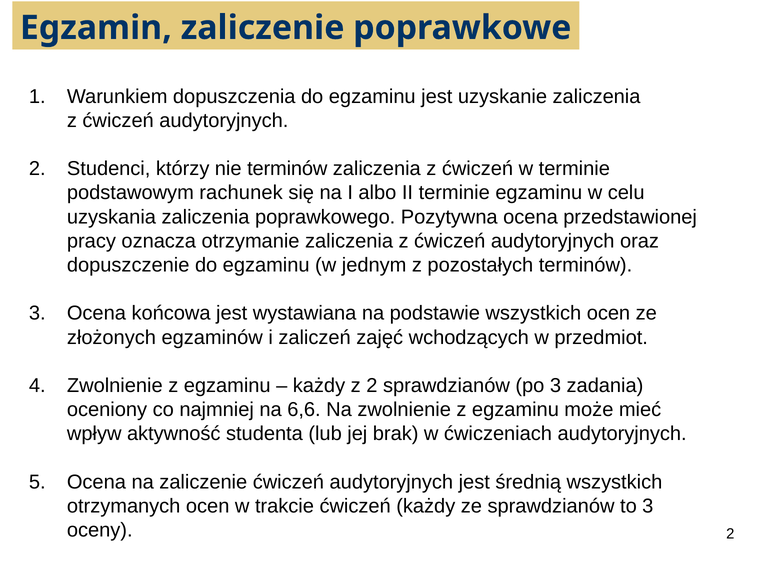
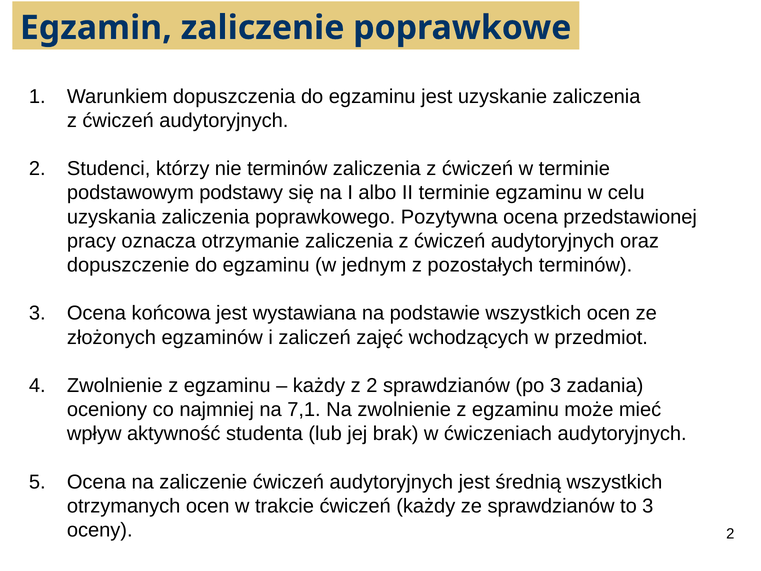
rachunek: rachunek -> podstawy (241, 193)
6,6: 6,6 -> 7,1 (304, 409)
